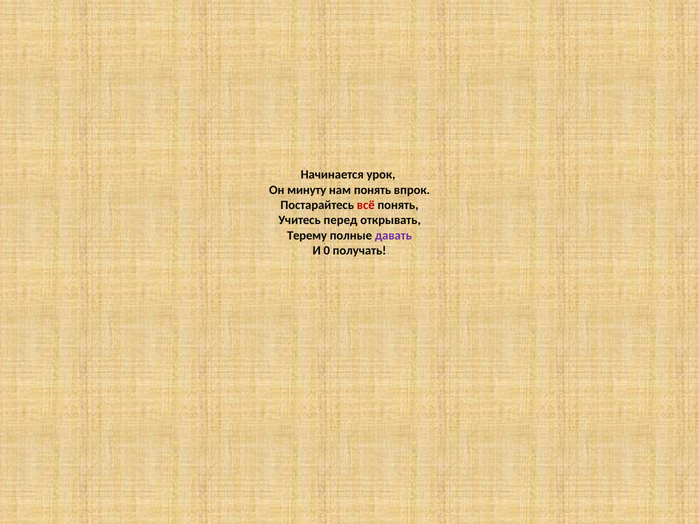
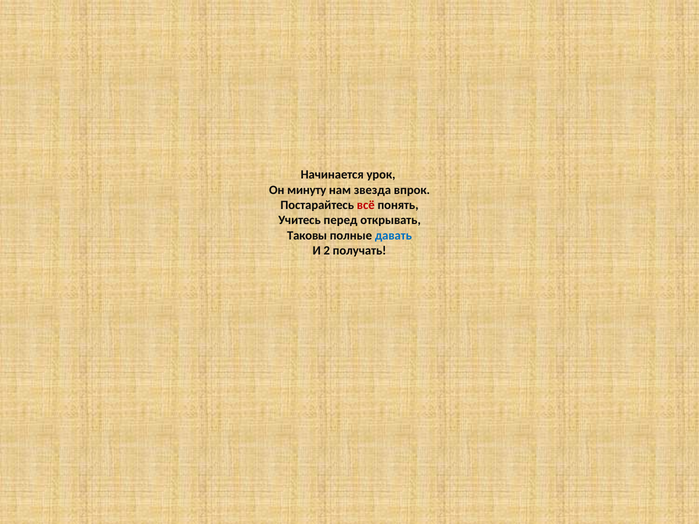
нам понять: понять -> звезда (372, 190)
Терему: Терему -> Таковы (307, 235)
давать colour: purple -> blue (393, 235)
0: 0 -> 2 (327, 251)
